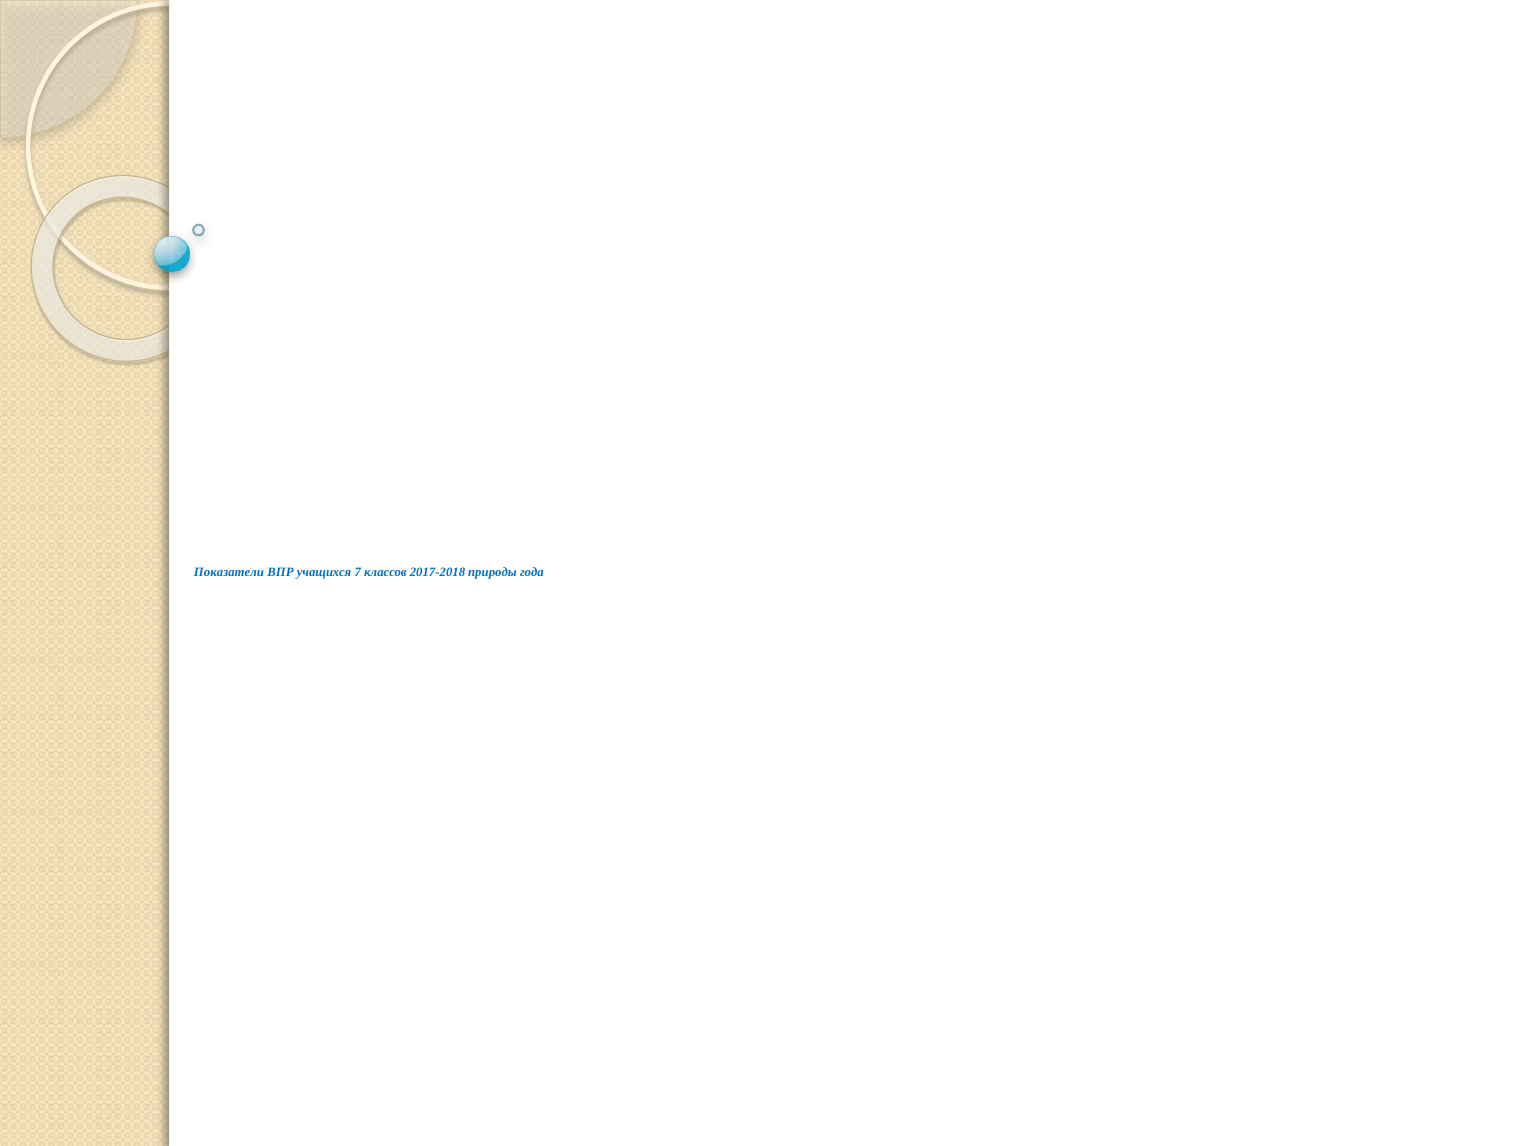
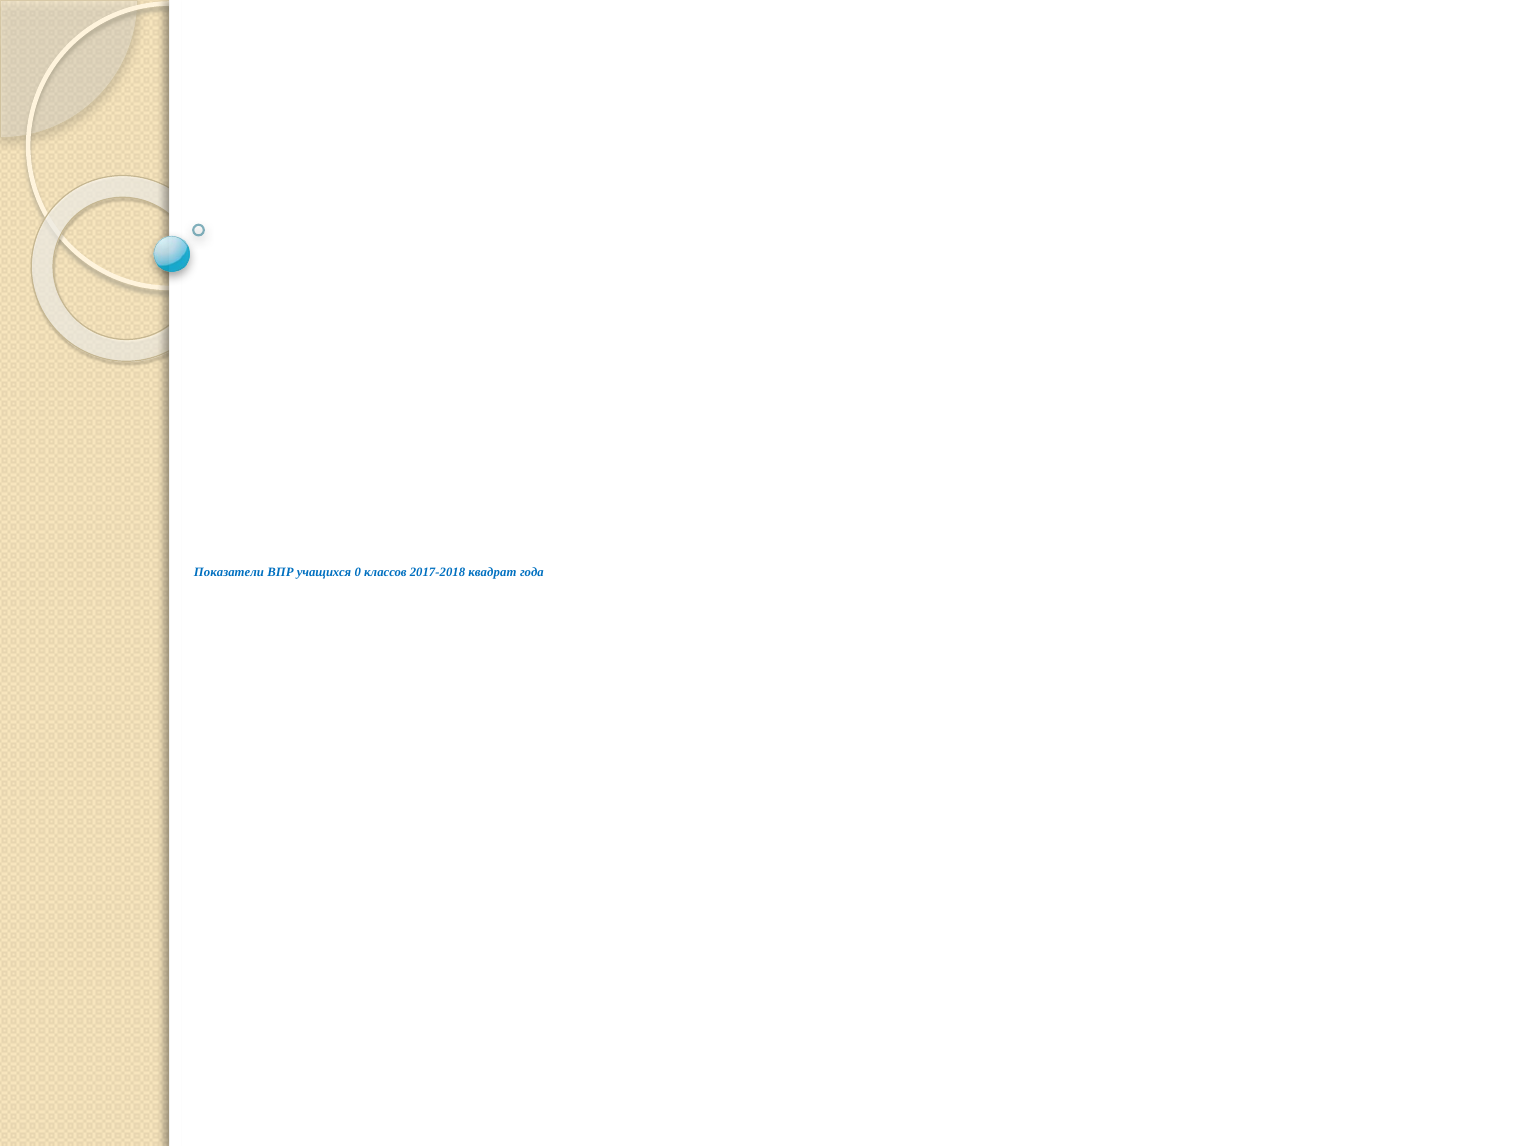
7: 7 -> 0 (358, 571)
природы: природы -> квадрат (492, 571)
